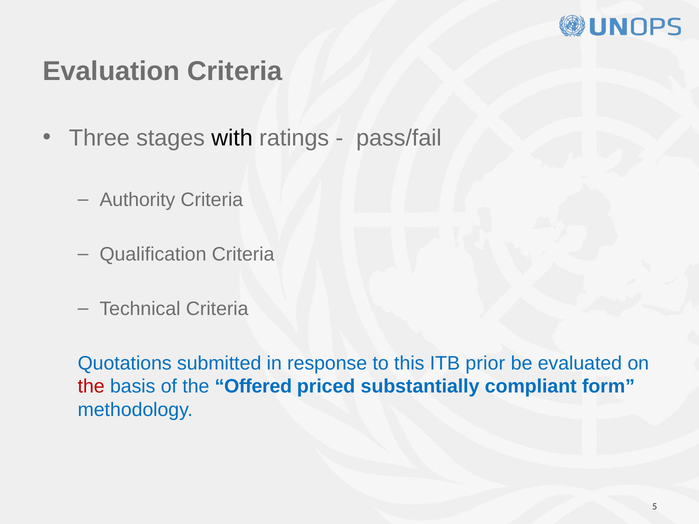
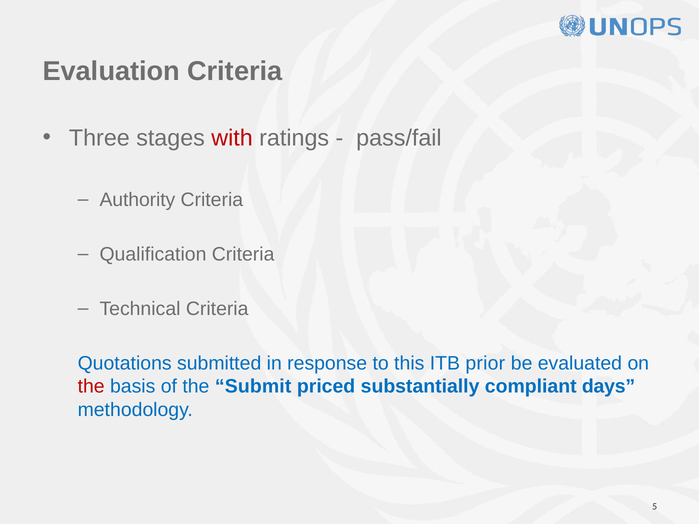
with colour: black -> red (232, 138)
Offered: Offered -> Submit (253, 387)
form: form -> days (609, 387)
